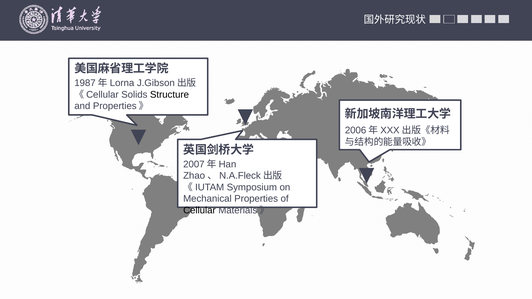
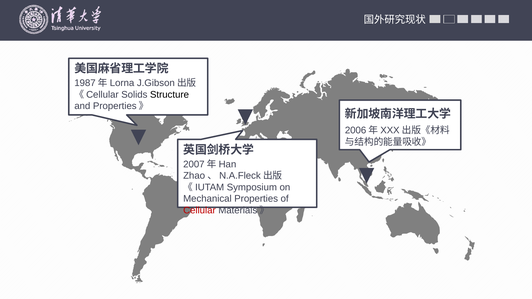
Cellular colour: black -> red (199, 211)
